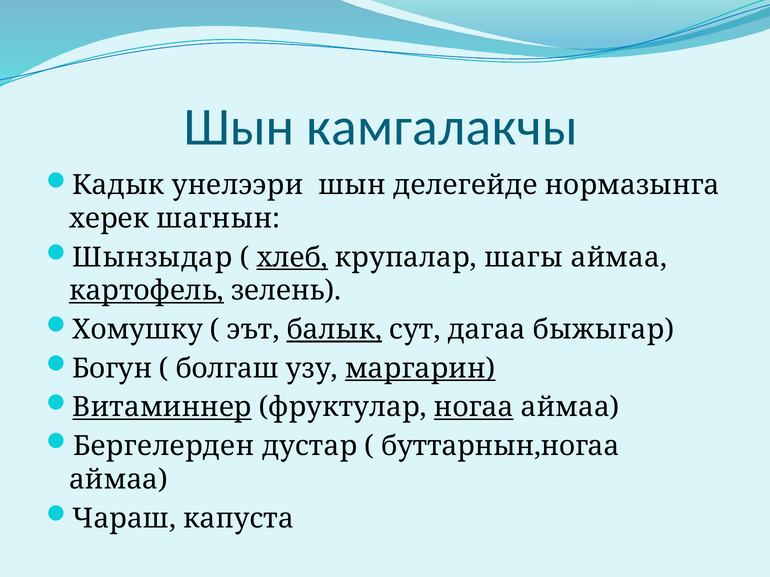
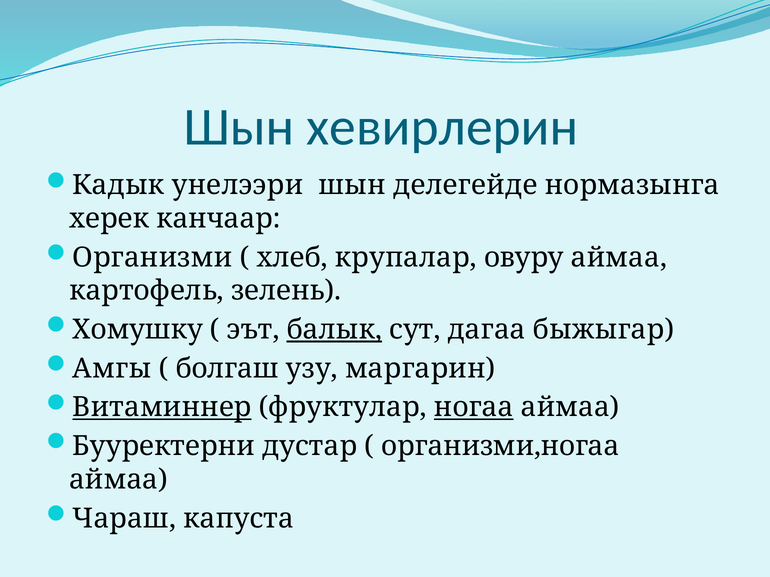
камгалакчы: камгалакчы -> хевирлерин (442, 127)
шагнын: шагнын -> канчаар (218, 219)
Шынзыдар: Шынзыдар -> Организми (152, 258)
хлеб underline: present -> none (292, 258)
шагы: шагы -> овуру (524, 258)
картофель underline: present -> none (147, 291)
Богун: Богун -> Амгы (112, 369)
маргарин underline: present -> none (420, 369)
Бергелерден: Бергелерден -> Бууректерни (164, 447)
буттарнын,ногаа: буттарнын,ногаа -> организми,ногаа (500, 447)
